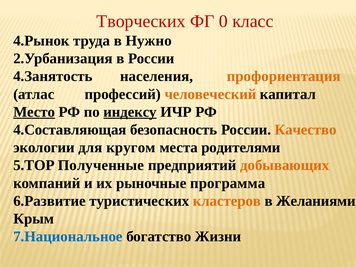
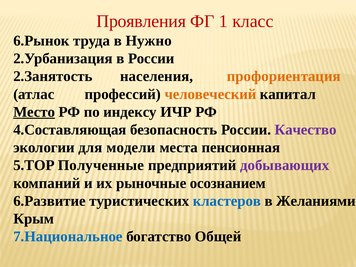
Творческих: Творческих -> Проявления (141, 21)
0: 0 -> 1 (223, 21)
4.Рынок: 4.Рынок -> 6.Рынок (41, 41)
4.Занятость: 4.Занятость -> 2.Занятость (53, 76)
индексу underline: present -> none (130, 112)
Качество colour: orange -> purple (306, 130)
кругом: кругом -> модели (131, 148)
родителями: родителями -> пенсионная (241, 148)
добывающих colour: orange -> purple (285, 165)
программа: программа -> осознанием (228, 183)
кластеров colour: orange -> blue (227, 201)
Жизни: Жизни -> Общей (218, 237)
